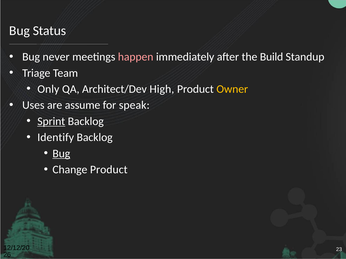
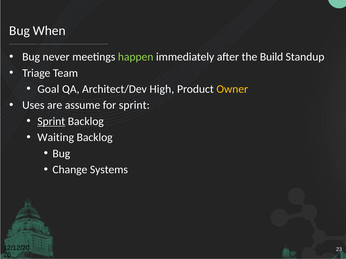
Status: Status -> When (49, 31)
happen colour: pink -> light green (136, 57)
Only: Only -> Goal (48, 89)
for speak: speak -> sprint (134, 105)
Identify: Identify -> Waiting (56, 138)
Bug underline: present -> none (61, 154)
Change Product: Product -> Systems (109, 170)
